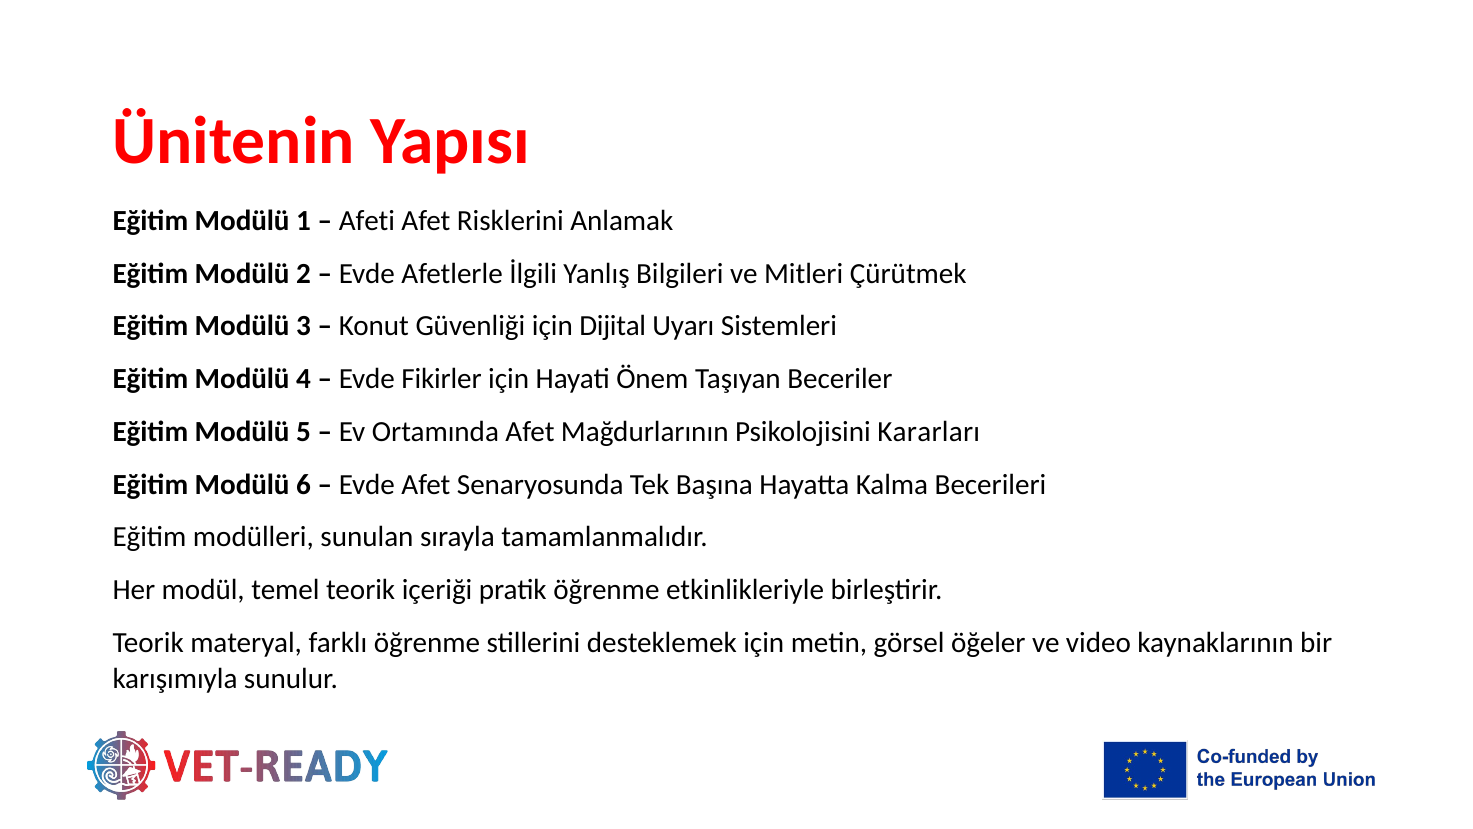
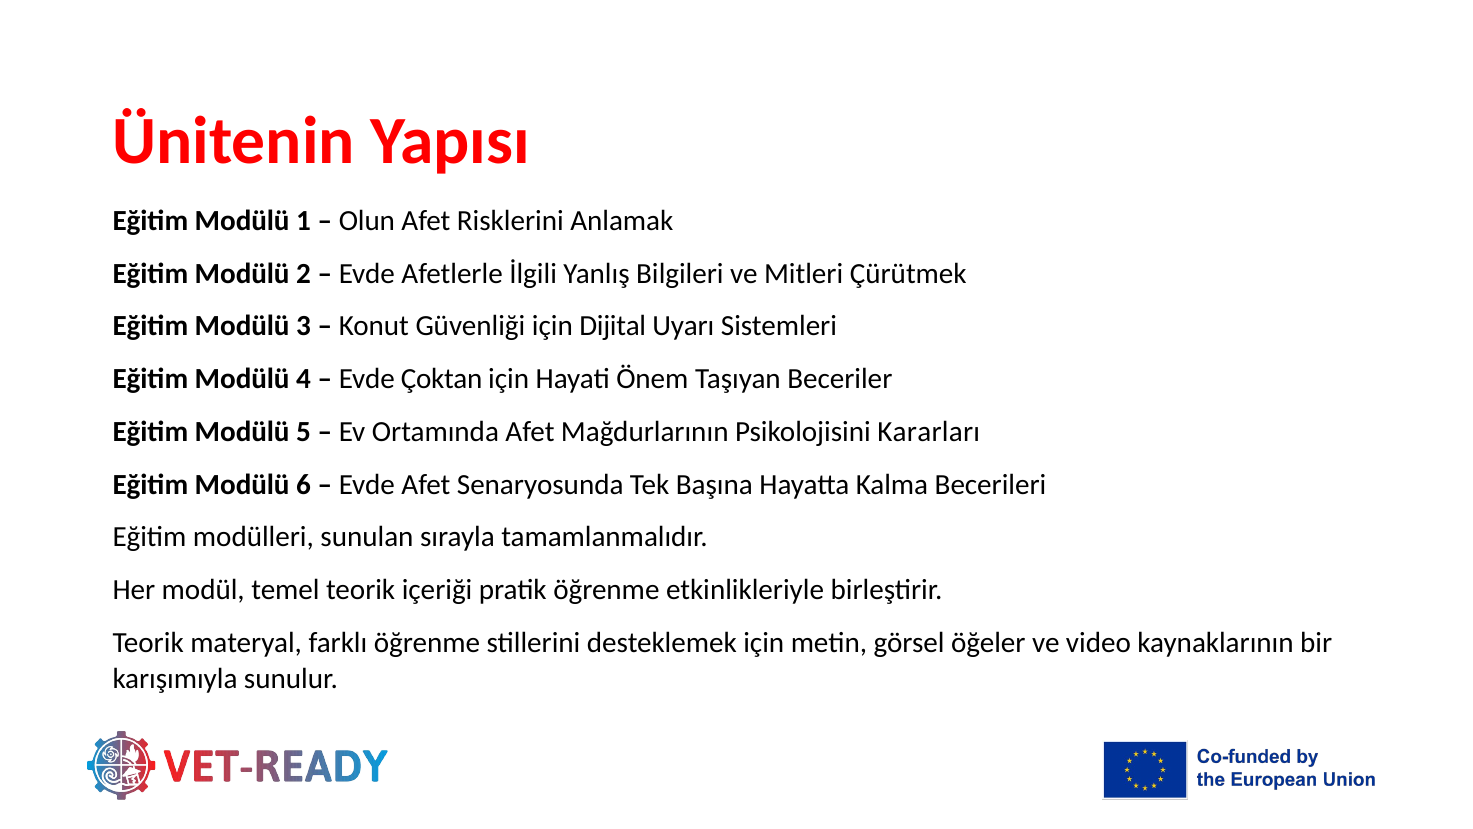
Afeti: Afeti -> Olun (367, 221)
Fikirler: Fikirler -> Çoktan (442, 379)
